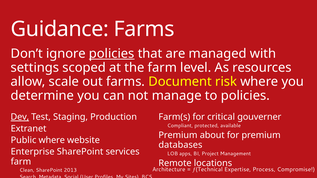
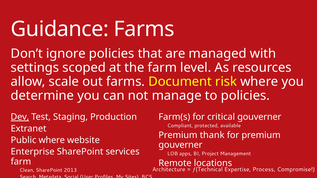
policies underline: present -> none (112, 54)
about: about -> thank (212, 135)
databases: databases -> gouverner (180, 145)
